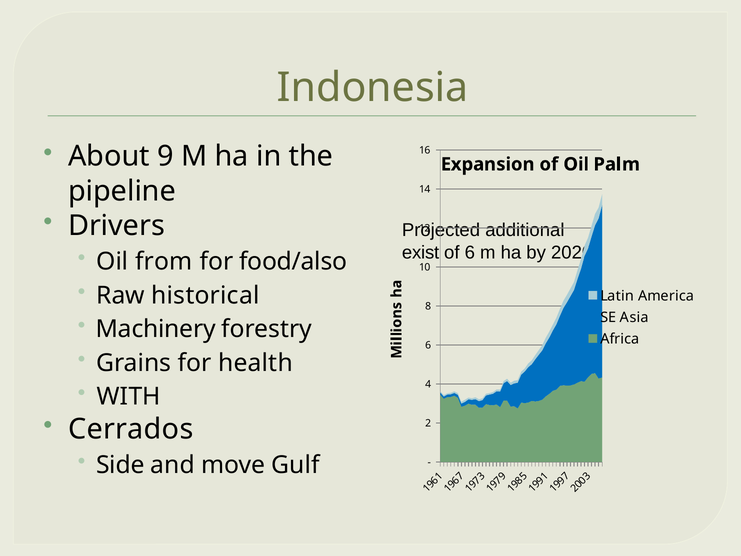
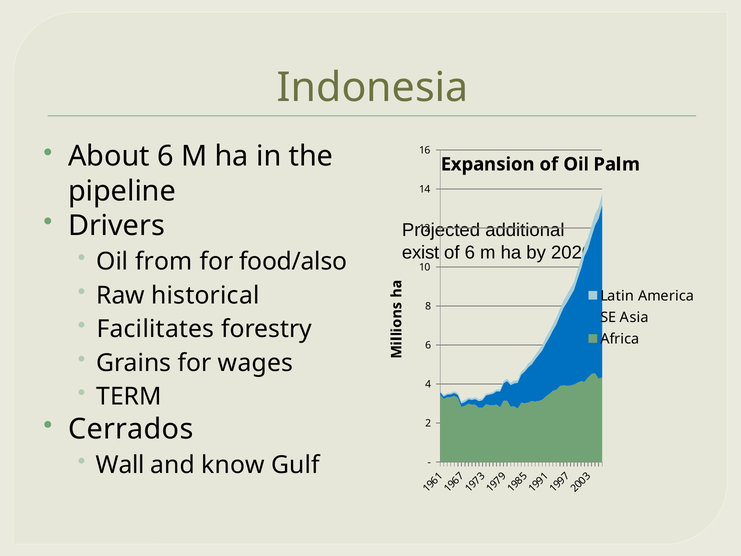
About 9: 9 -> 6 (165, 156)
Machinery: Machinery -> Facilitates (155, 329)
health: health -> wages (255, 363)
WITH: WITH -> TERM (129, 397)
Side: Side -> Wall (120, 465)
move: move -> know (233, 465)
